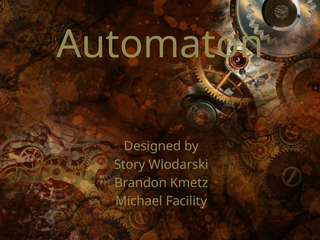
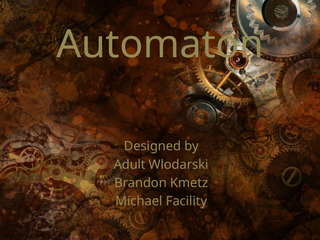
Story: Story -> Adult (130, 165)
